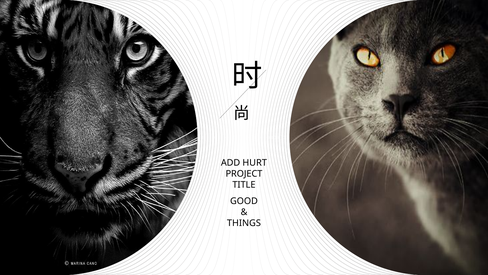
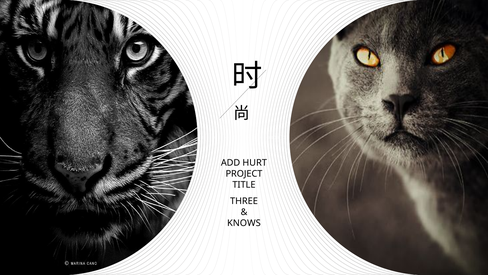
GOOD: GOOD -> THREE (244, 201)
THINGS: THINGS -> KNOWS (244, 223)
